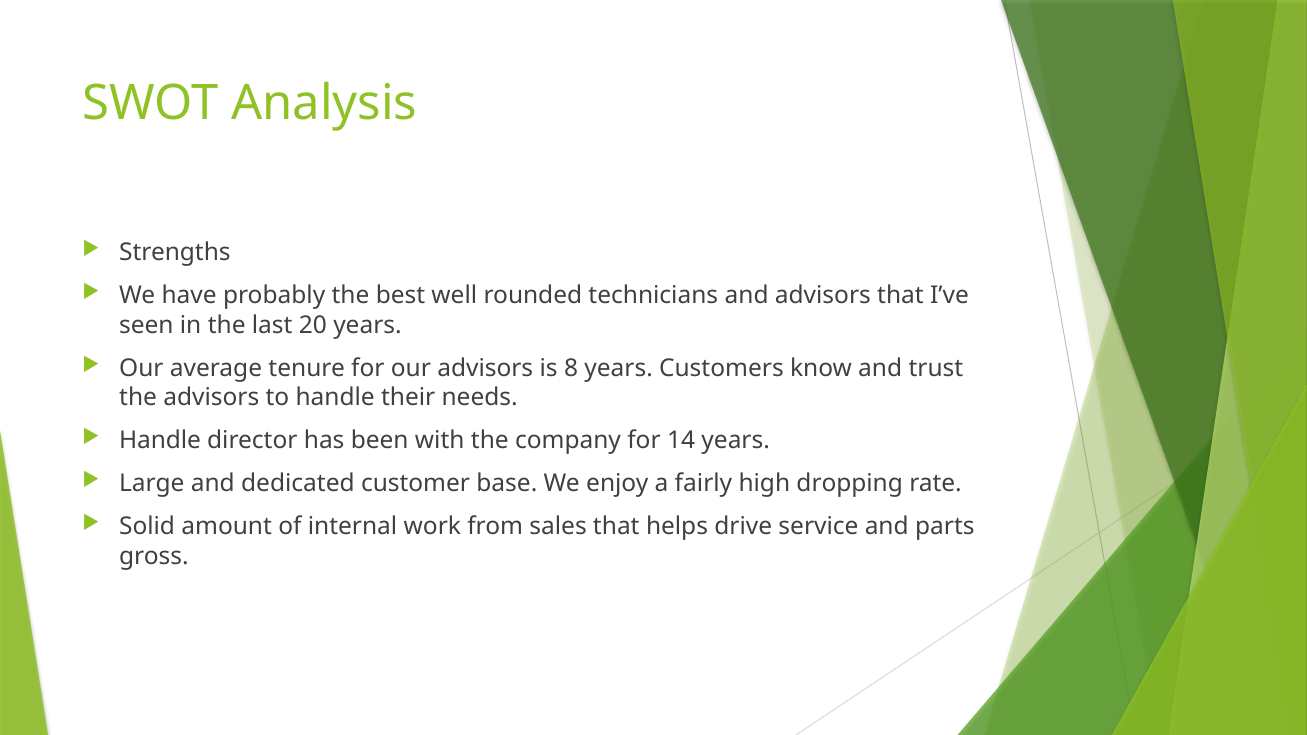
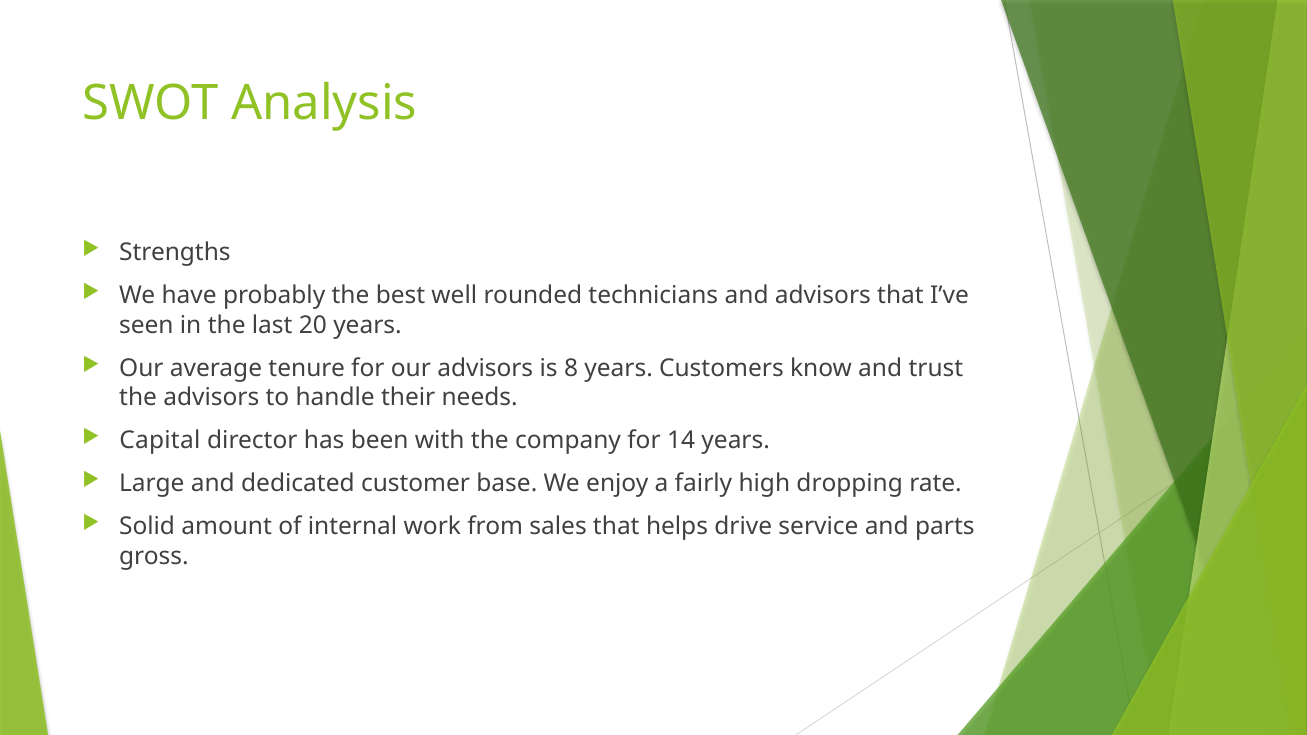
Handle: Handle -> Capital (160, 441)
